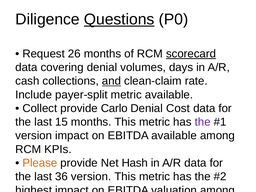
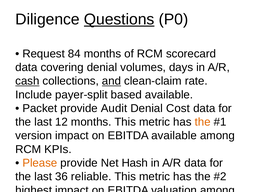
26: 26 -> 84 (74, 54)
scorecard underline: present -> none (191, 54)
cash underline: none -> present (27, 81)
payer-split metric: metric -> based (126, 95)
Collect: Collect -> Packet (40, 108)
Carlo: Carlo -> Audit (114, 108)
15: 15 -> 12 (61, 122)
the colour: purple -> orange (203, 122)
36 version: version -> reliable (91, 177)
